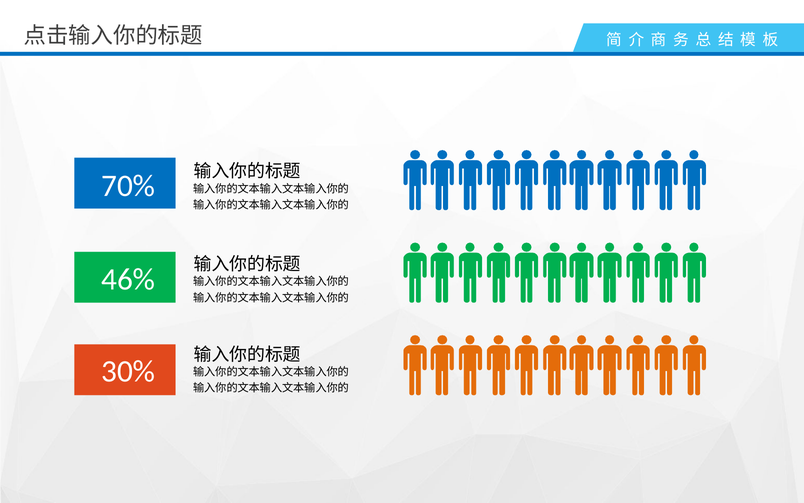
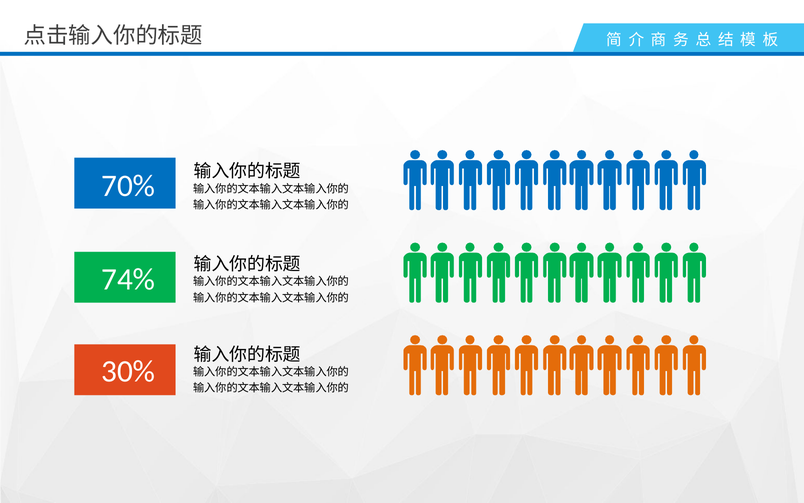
46%: 46% -> 74% (128, 279)
